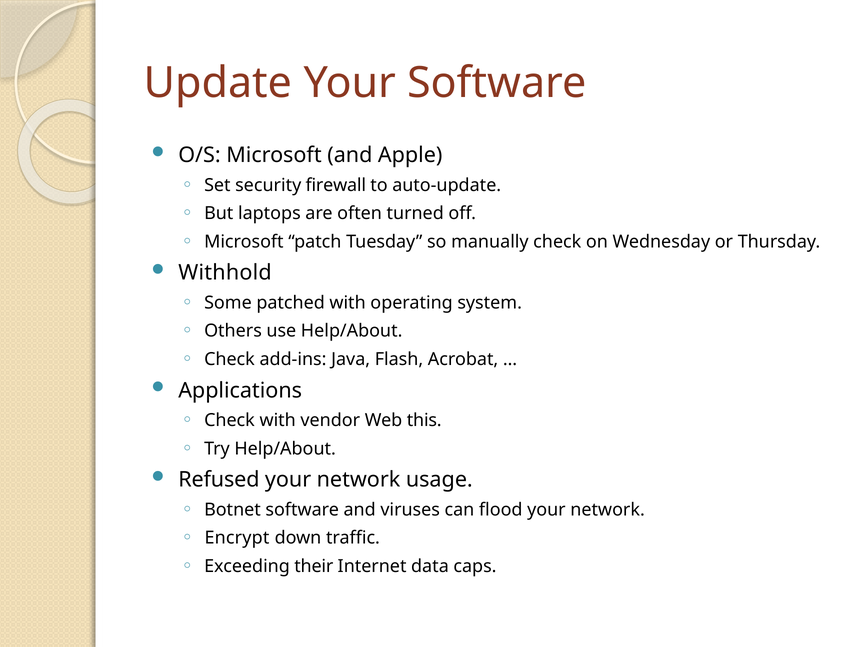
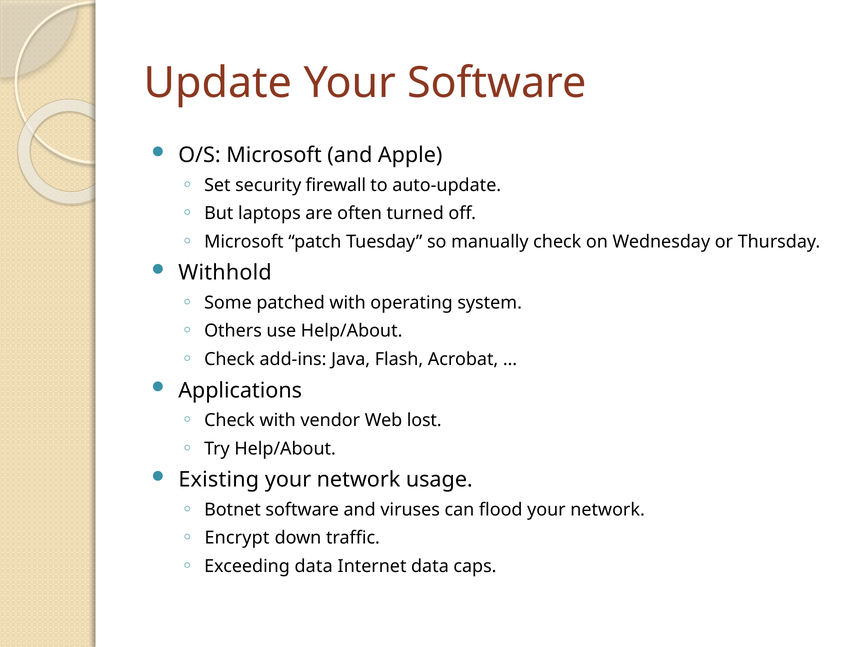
this: this -> lost (424, 420)
Refused: Refused -> Existing (219, 479)
Exceeding their: their -> data (314, 566)
